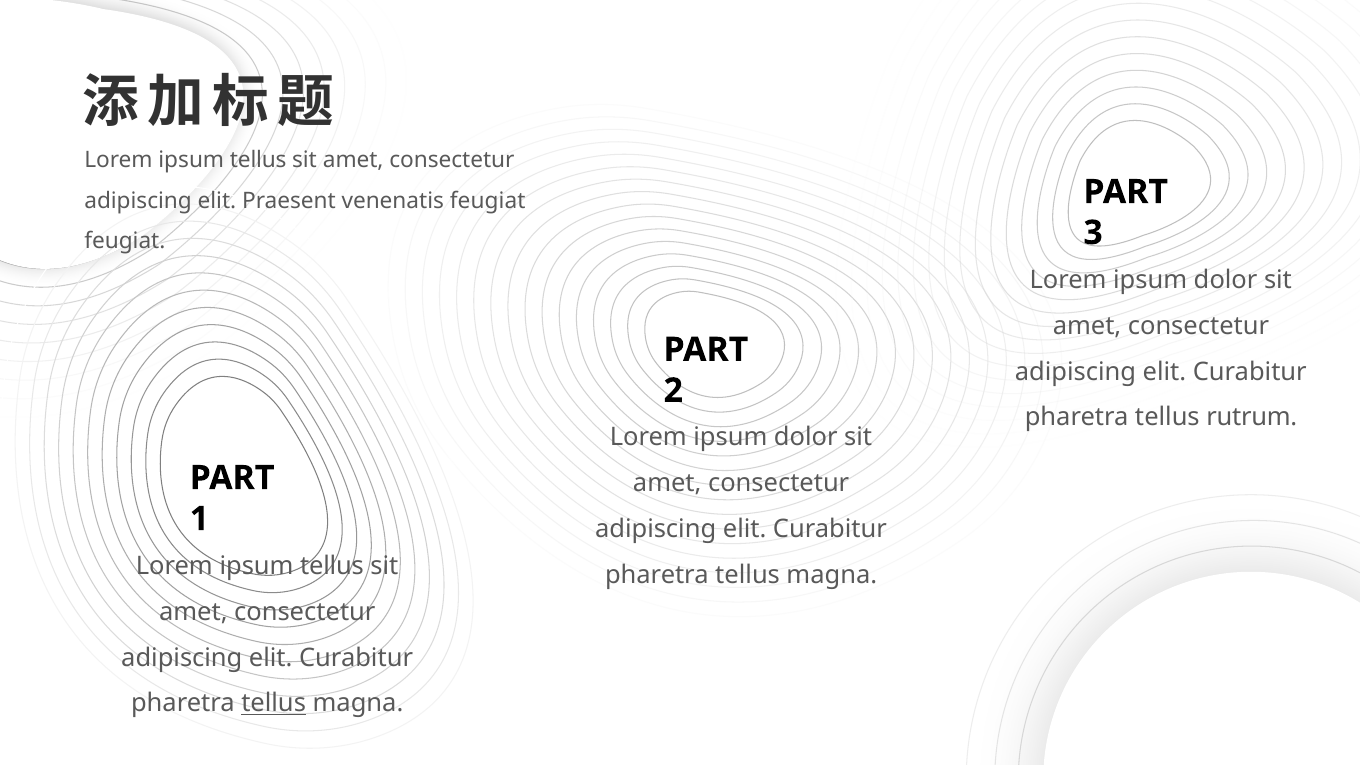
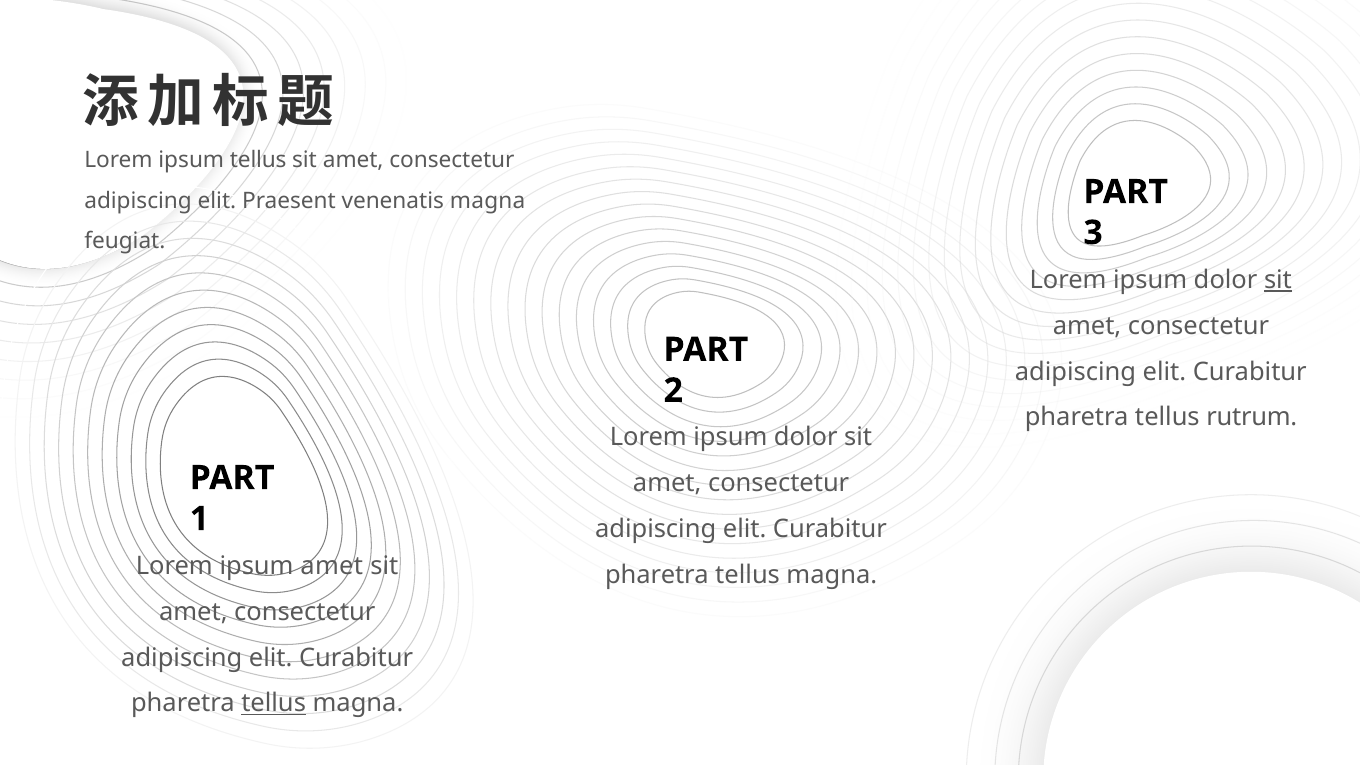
venenatis feugiat: feugiat -> magna (488, 201)
sit underline: none -> present (1278, 280)
tellus: tellus -> amet (332, 566)
